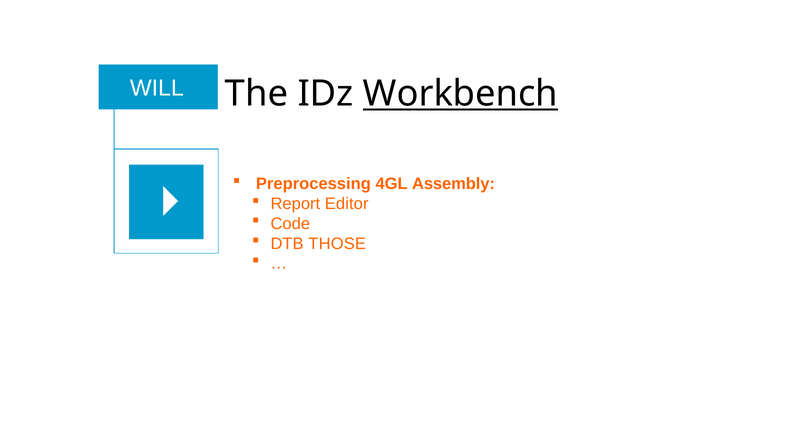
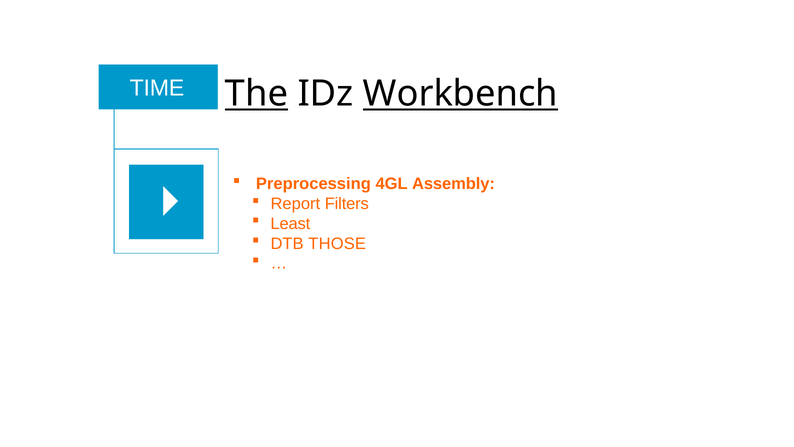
WILL: WILL -> TIME (157, 88)
The underline: none -> present (256, 94)
Editor: Editor -> Filters (347, 204)
Code: Code -> Least (290, 223)
